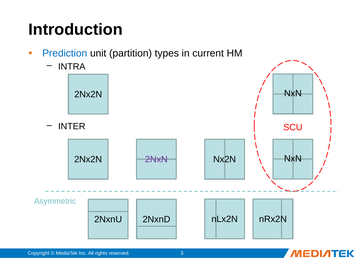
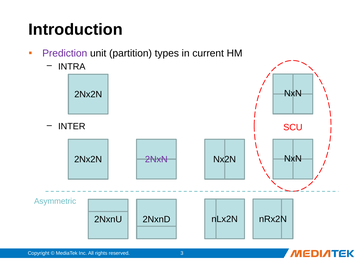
Prediction colour: blue -> purple (65, 53)
